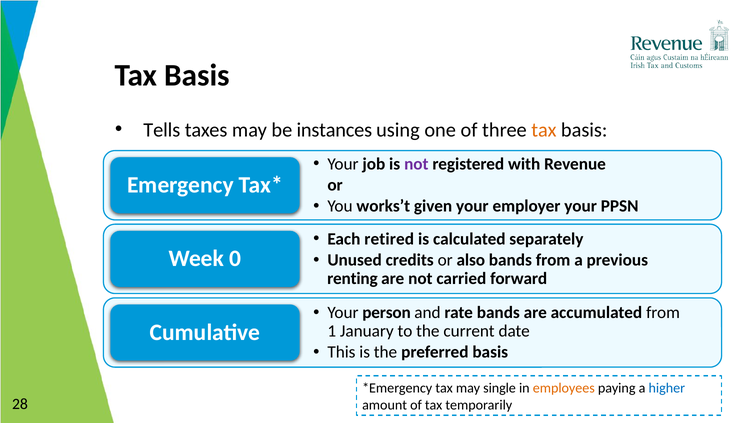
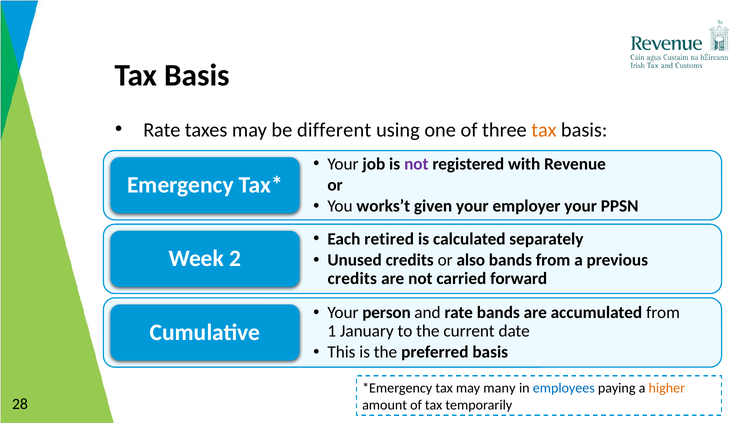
Tells: Tells -> Rate (162, 130)
instances: instances -> different (334, 130)
0: 0 -> 2 (235, 259)
renting: renting -> credits (352, 279)
single: single -> many (499, 388)
employees colour: orange -> blue (564, 388)
higher colour: blue -> orange (667, 388)
